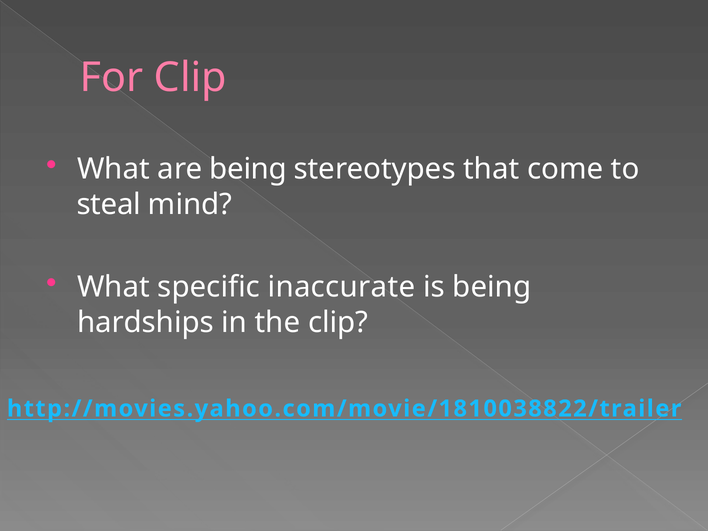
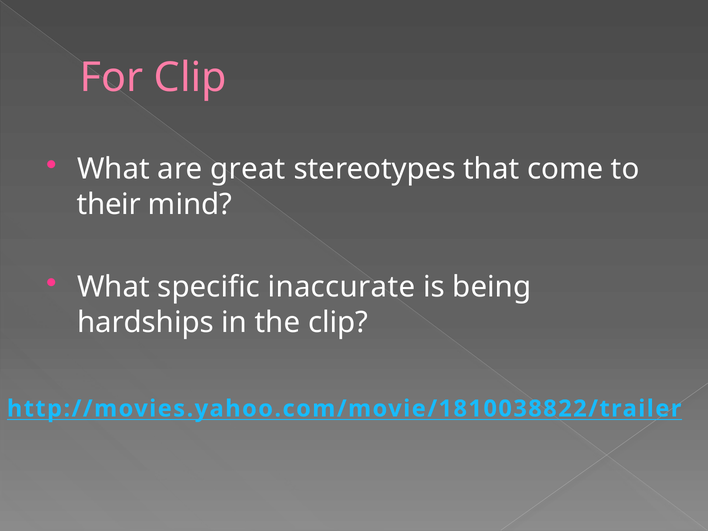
are being: being -> great (248, 169)
steal: steal -> their (109, 204)
